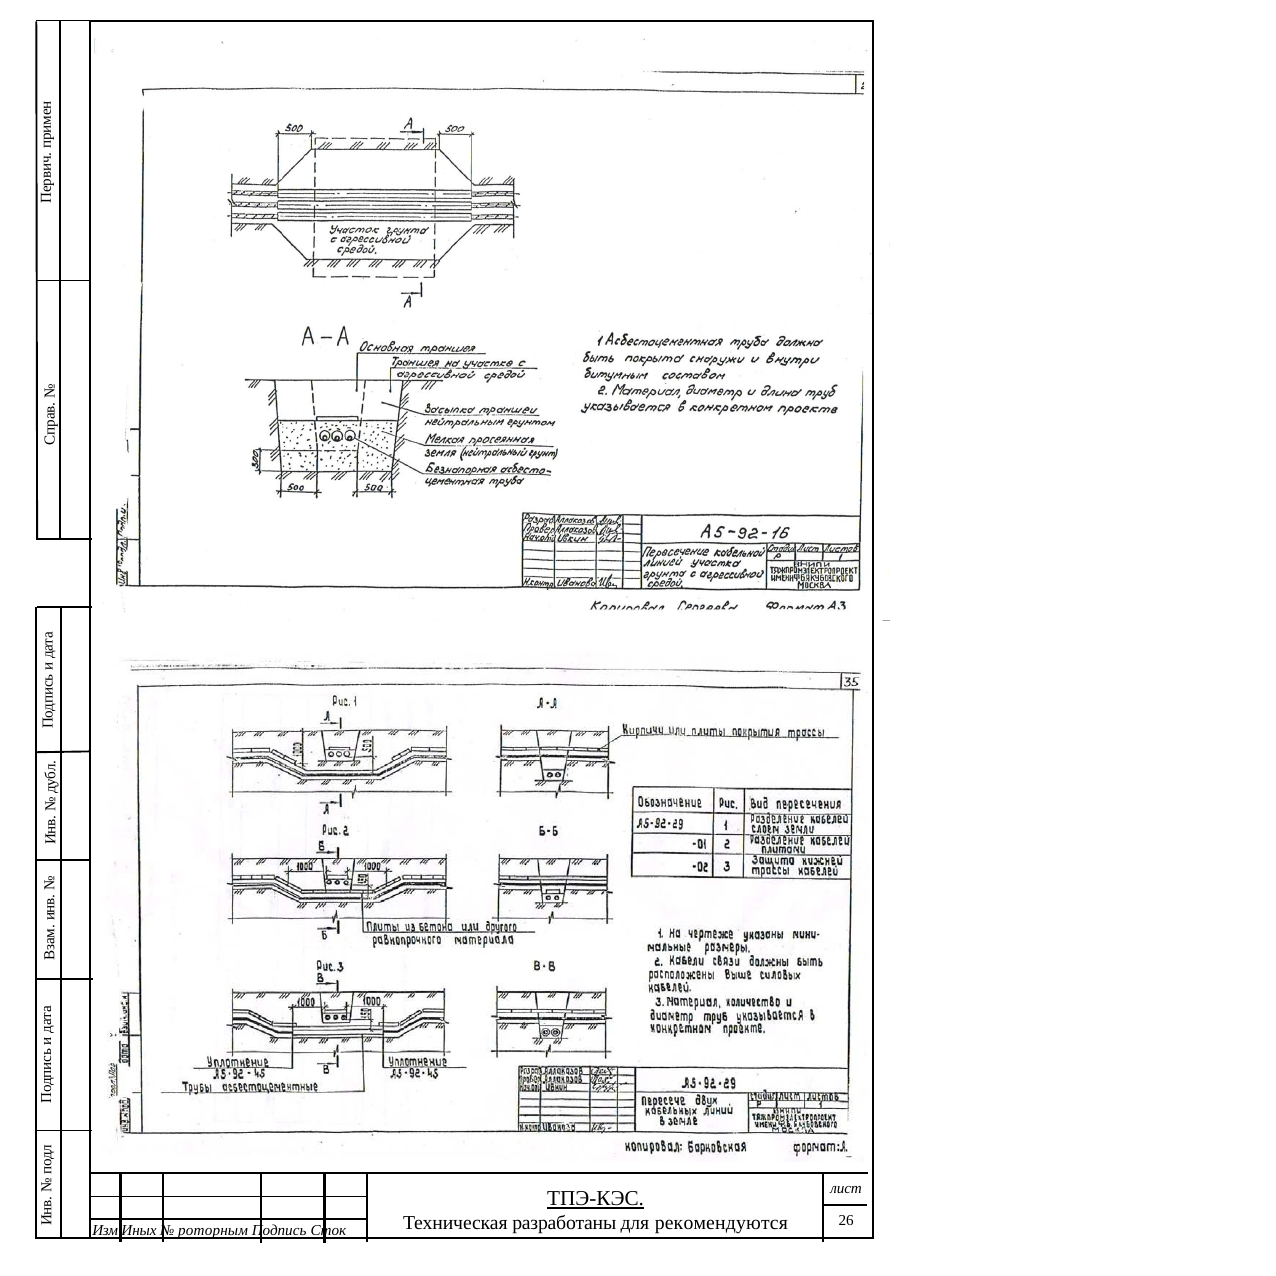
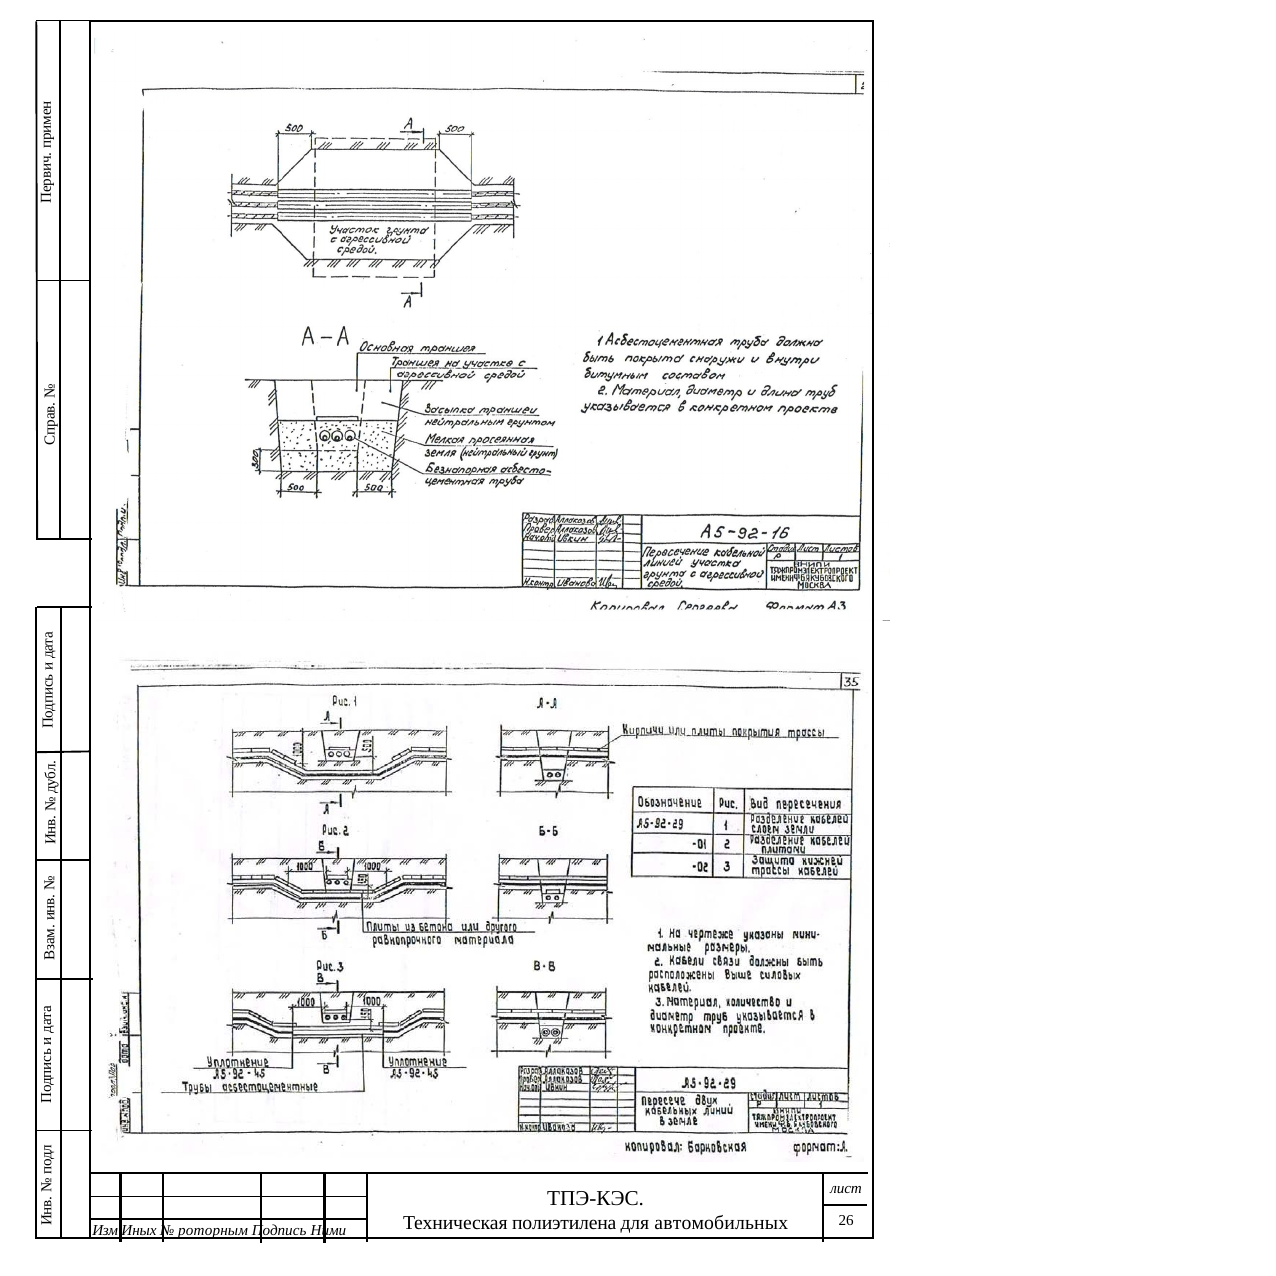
ТПЭ-КЭС underline: present -> none (596, 1199)
разработаны: разработаны -> полиэтилена (564, 1223)
рекомендуются: рекомендуются -> автомобильных (721, 1223)
Сток: Сток -> Ними (328, 1230)
